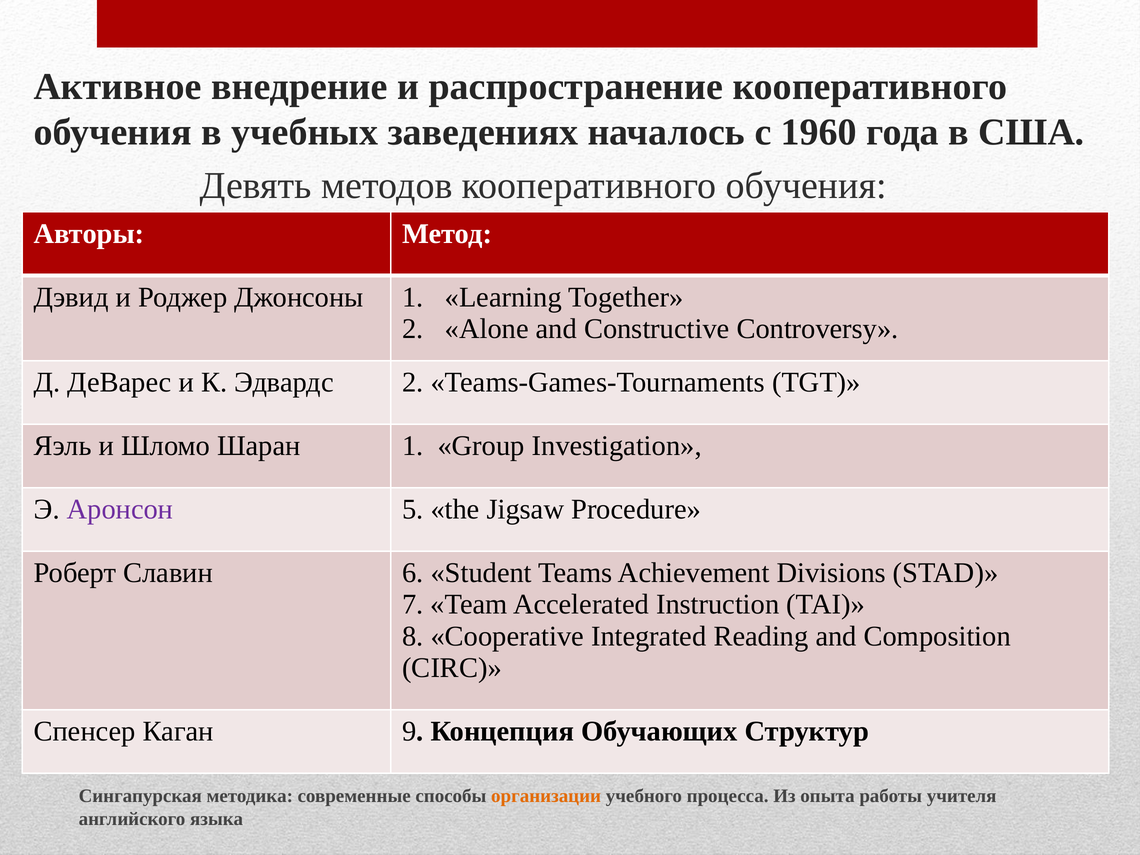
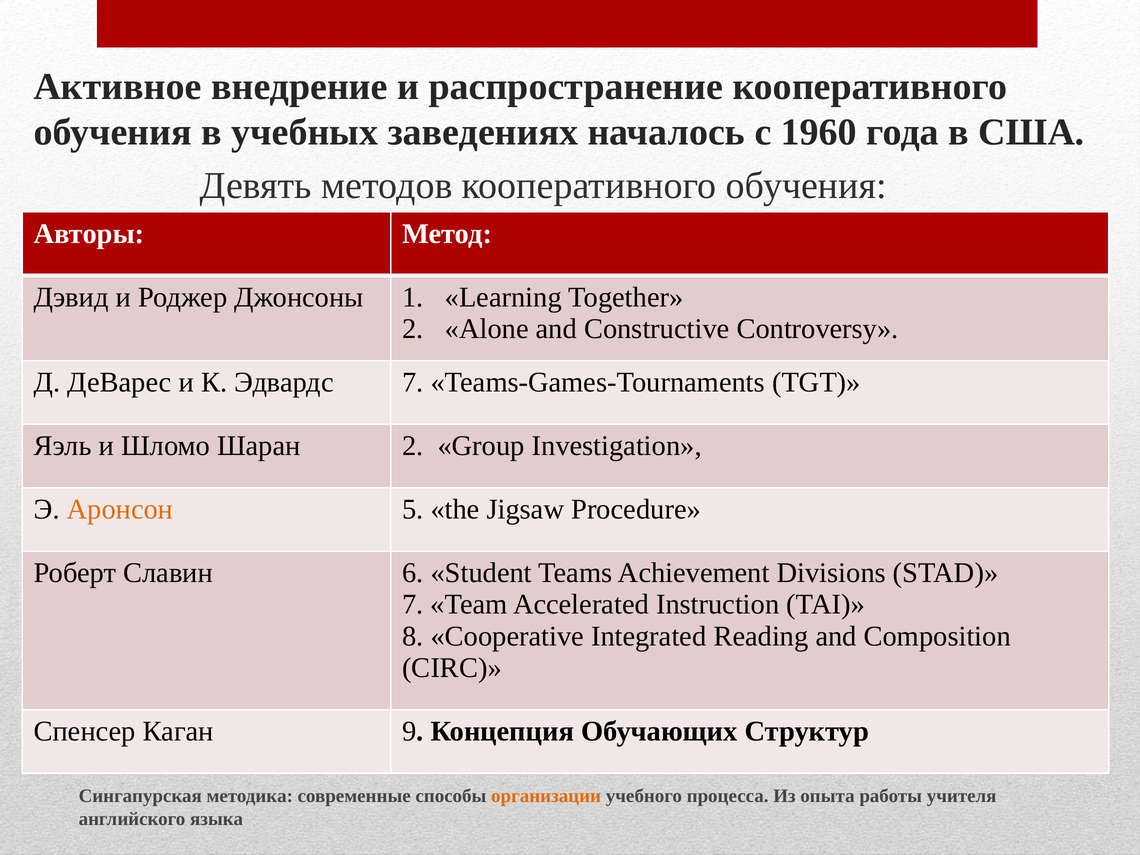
Эдвардс 2: 2 -> 7 (413, 383)
Шаран 1: 1 -> 2 (413, 446)
Аронсон colour: purple -> orange (120, 510)
